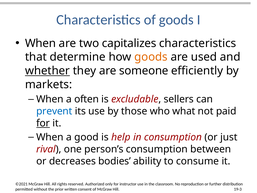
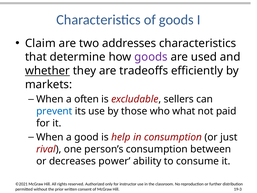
When: When -> Claim (40, 43)
capitalizes: capitalizes -> addresses (129, 43)
goods colour: orange -> purple (151, 57)
someone: someone -> tradeoffs (144, 71)
for underline: present -> none (43, 123)
bodies: bodies -> power (114, 161)
